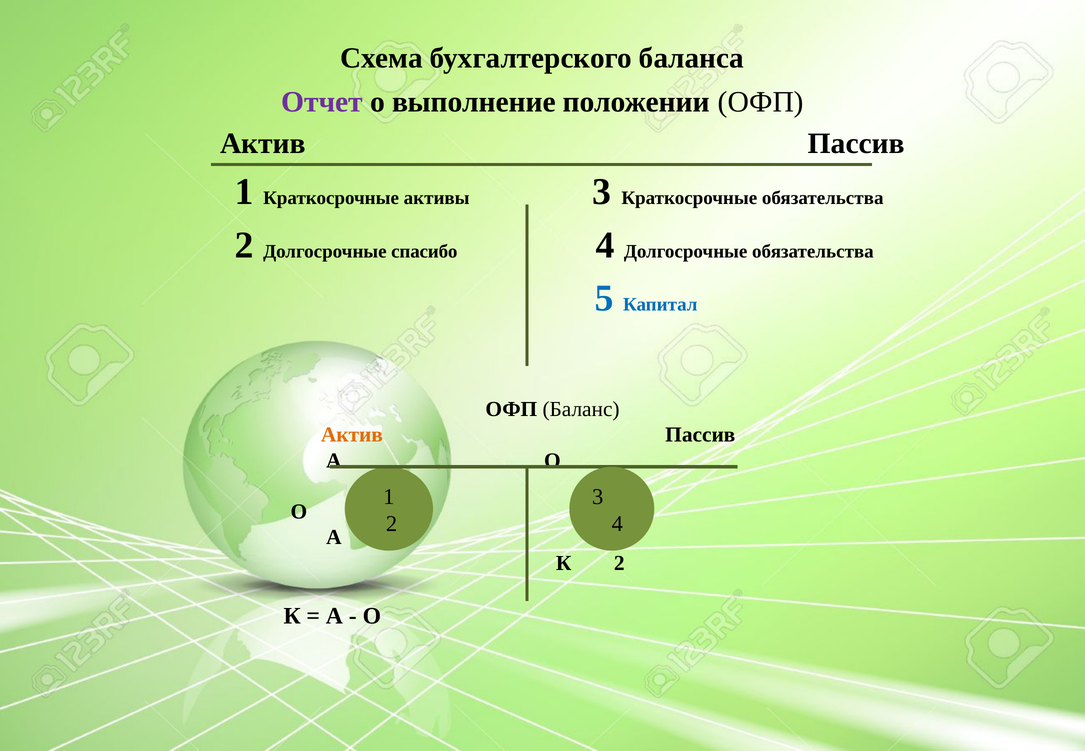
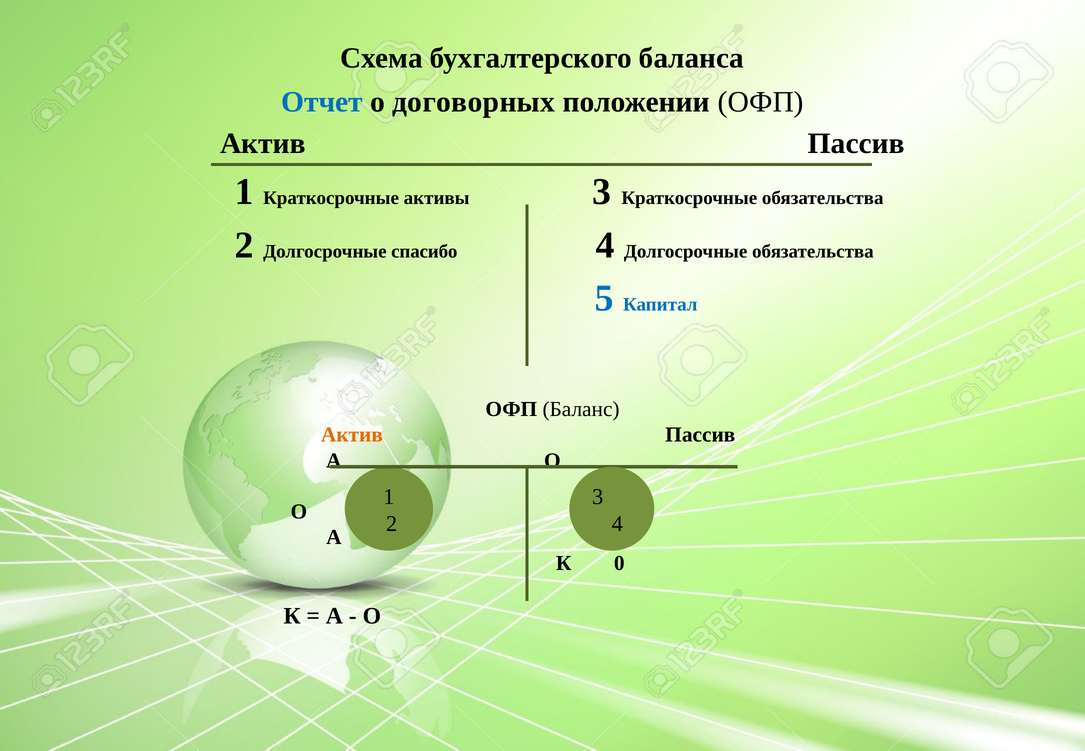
Отчет colour: purple -> blue (322, 102)
выполнение: выполнение -> договорных (474, 102)
К 2: 2 -> 0 (619, 563)
